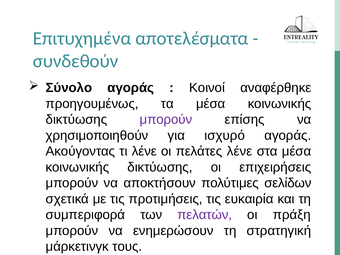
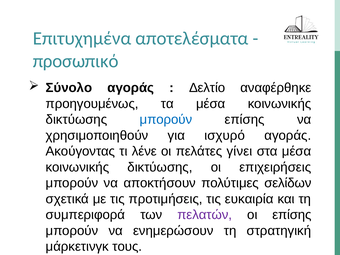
συνδεθούν: συνδεθούν -> προσωπικό (76, 61)
Κοινοί: Κοινοί -> Δελτίο (207, 88)
μπορούν colour: purple -> blue (166, 120)
πελάτες λένε: λένε -> γίνει (239, 151)
οι πράξη: πράξη -> επίσης (292, 215)
